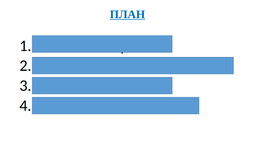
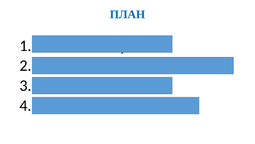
ПЛАН underline: present -> none (127, 14)
